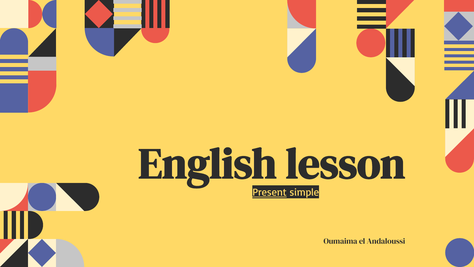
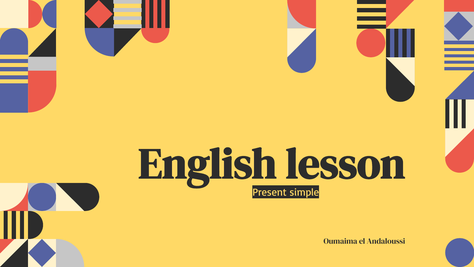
Present underline: present -> none (270, 192)
